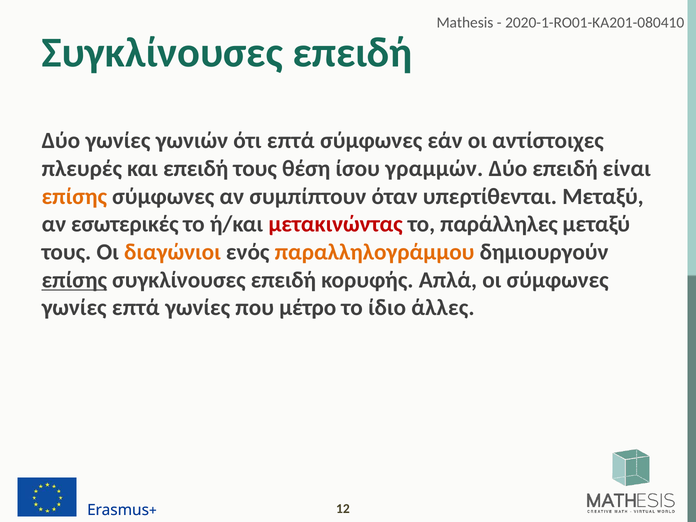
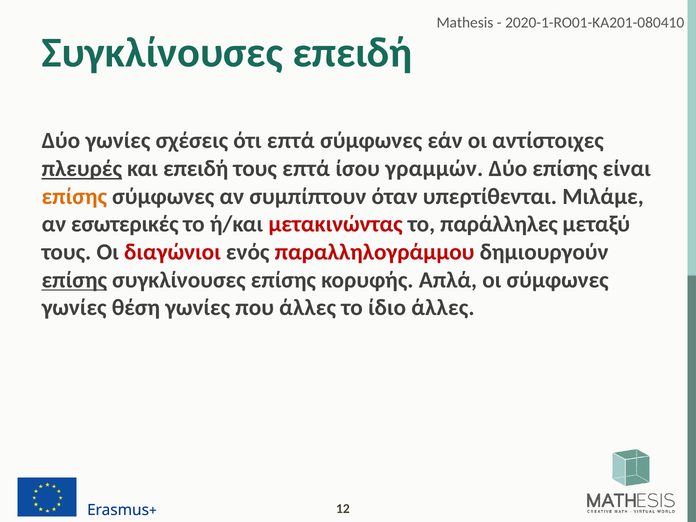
γωνιών: γωνιών -> σχέσεις (192, 141)
πλευρές underline: none -> present (82, 169)
τους θέση: θέση -> επτά (306, 169)
Δύο επειδή: επειδή -> επίσης (565, 169)
υπερτίθενται Μεταξύ: Μεταξύ -> Μιλάμε (603, 196)
διαγώνιοι colour: orange -> red (172, 252)
παραλληλογράμμου colour: orange -> red (375, 252)
επειδή: επειδή -> επίσης (283, 280)
γωνίες επτά: επτά -> θέση (136, 308)
που μέτρο: μέτρο -> άλλες (308, 308)
